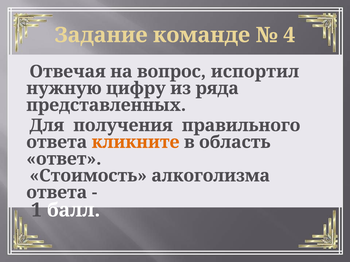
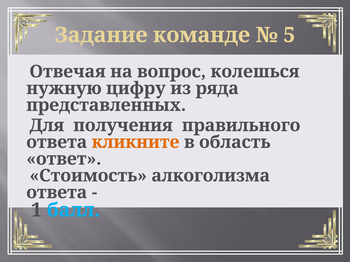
4: 4 -> 5 (289, 35)
испортил: испортил -> колешься (255, 72)
балл colour: white -> light blue (74, 210)
